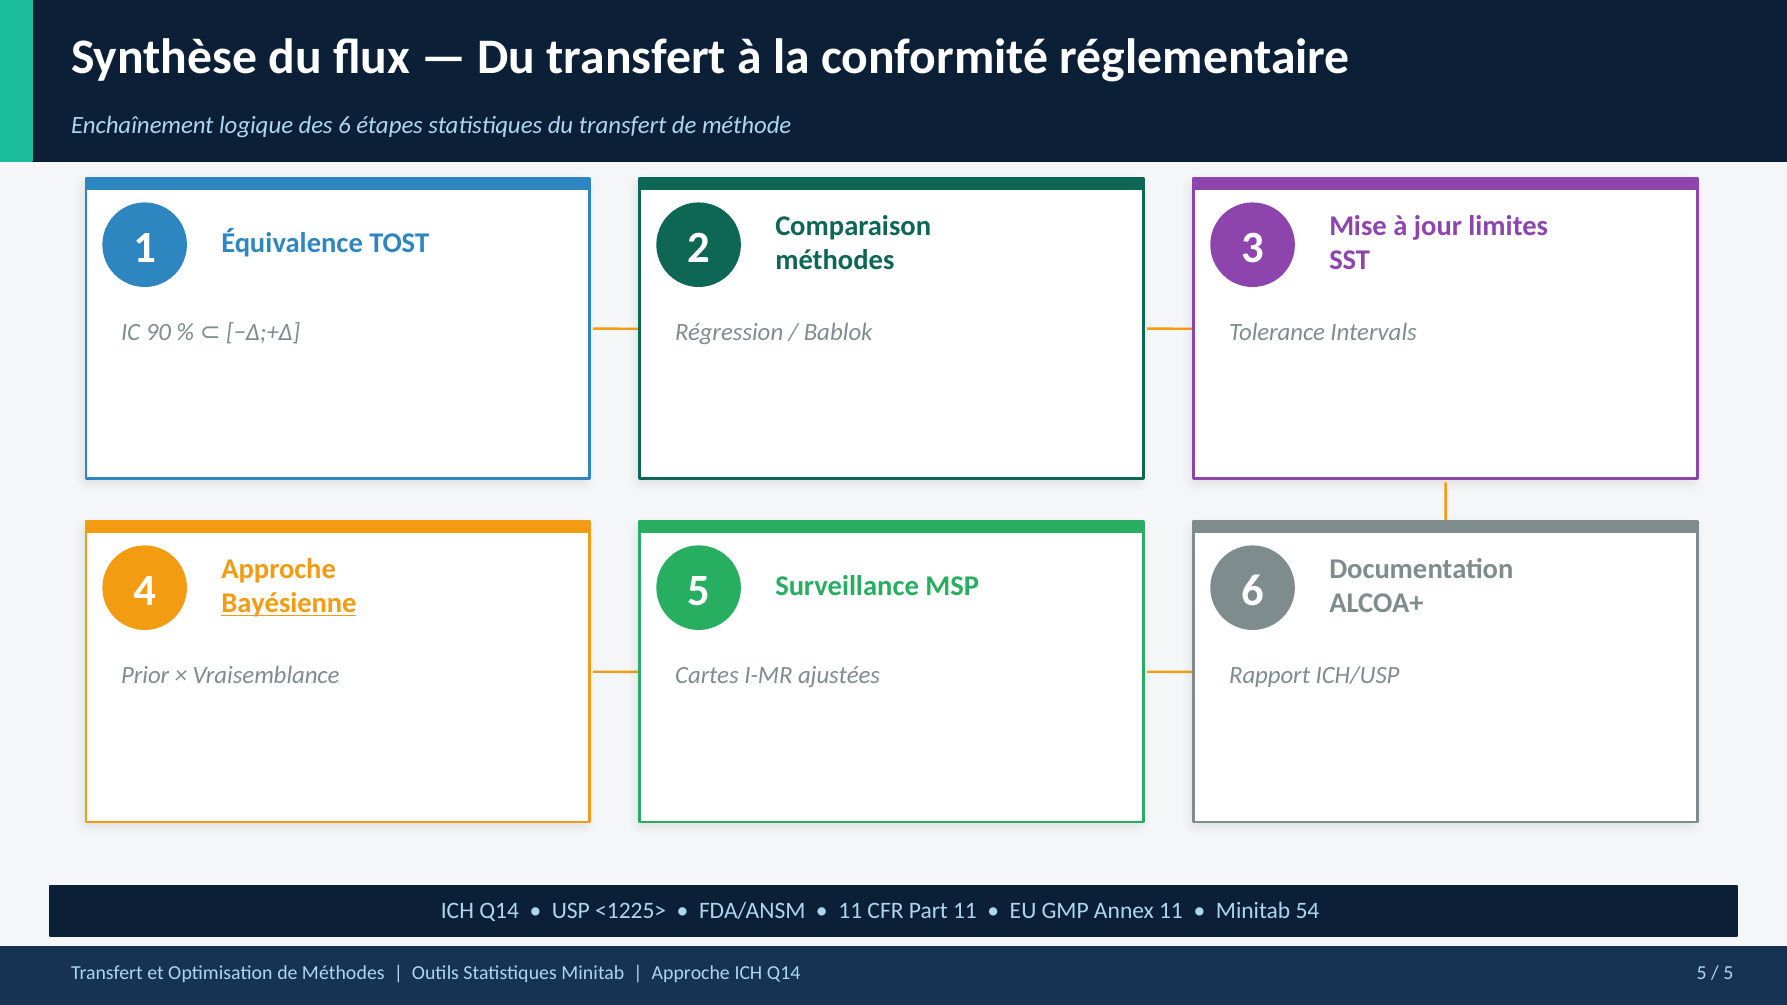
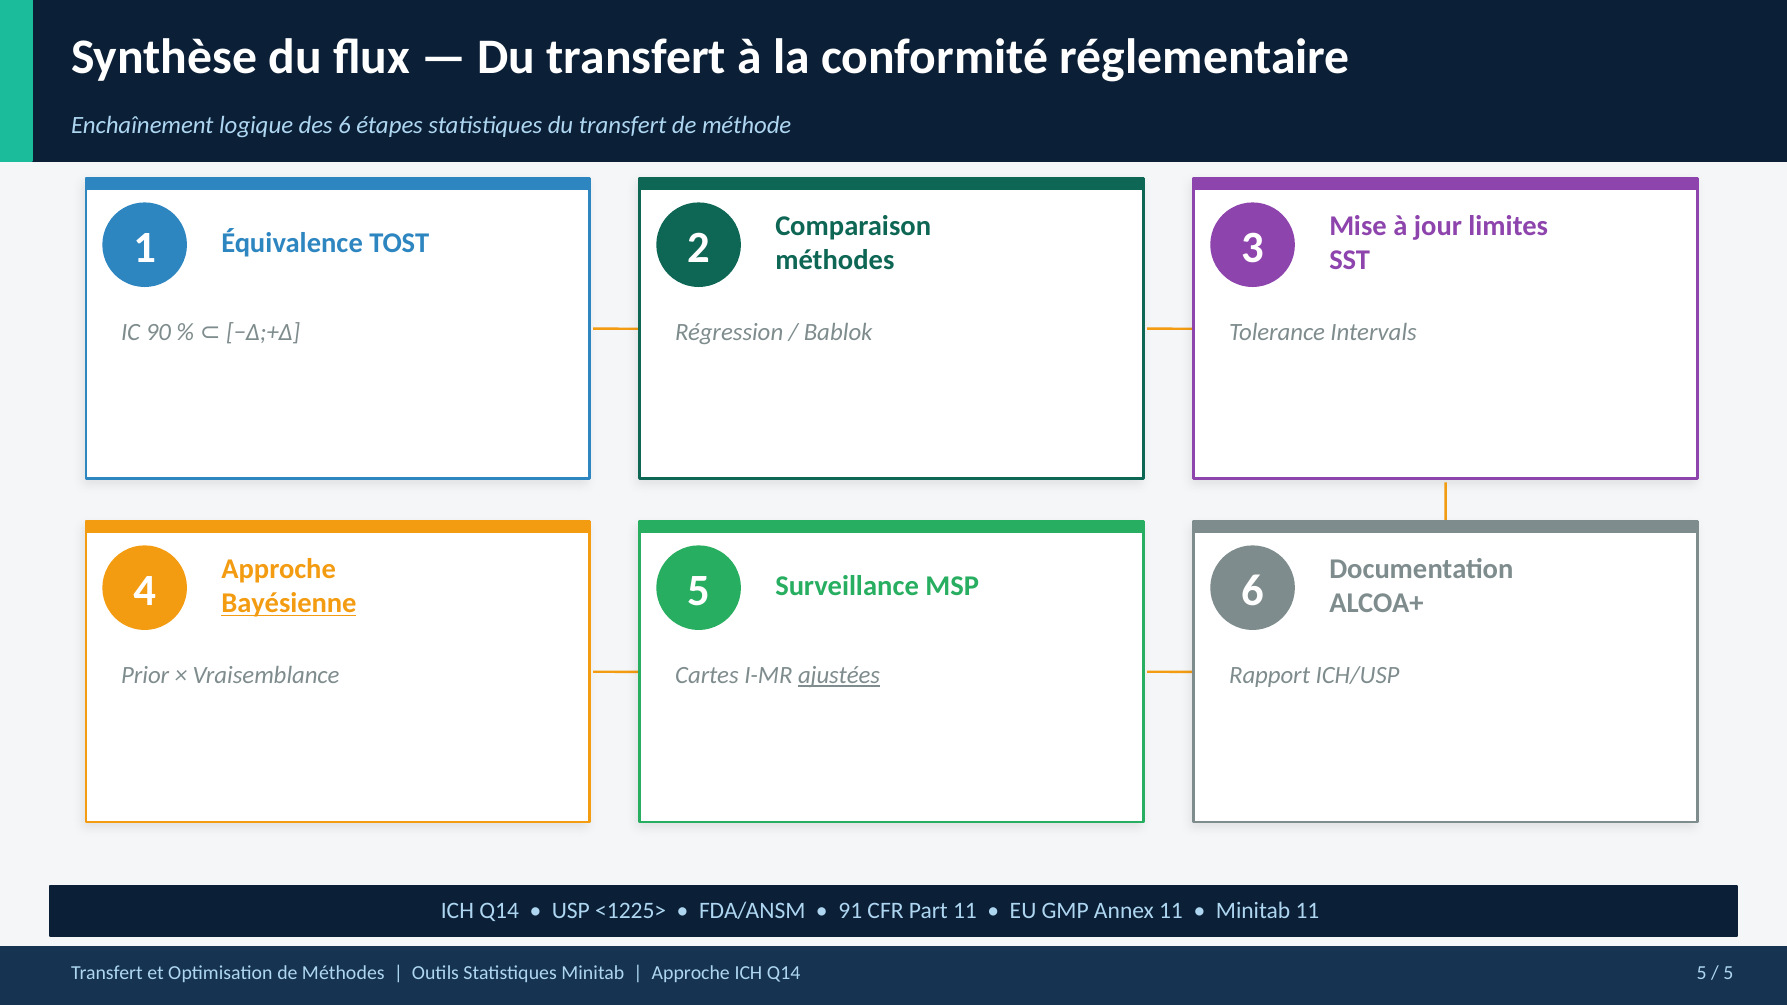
ajustées underline: none -> present (839, 675)
11: 11 -> 91 (850, 911)
Minitab 54: 54 -> 11 (1307, 911)
